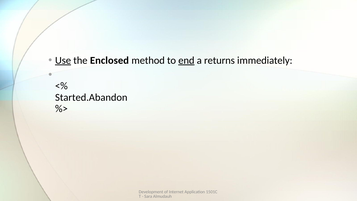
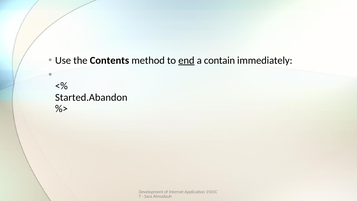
Use underline: present -> none (63, 60)
Enclosed: Enclosed -> Contents (109, 60)
returns: returns -> contain (219, 60)
